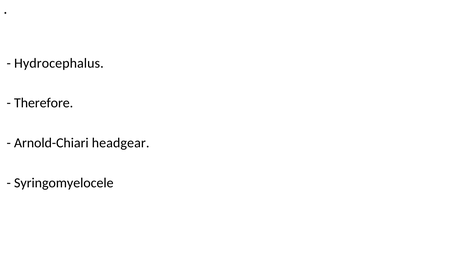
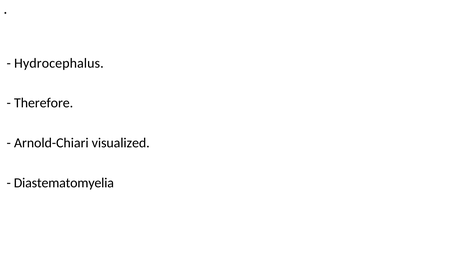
headgear: headgear -> visualized (121, 143)
Syringomyelocele: Syringomyelocele -> Diastematomyelia (64, 183)
